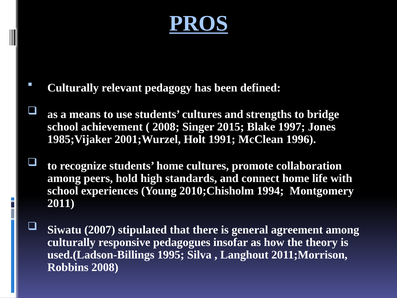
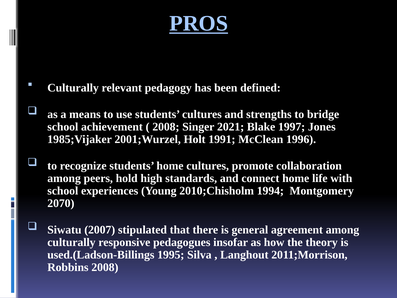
2015: 2015 -> 2021 (231, 127)
2011: 2011 -> 2070 (61, 203)
